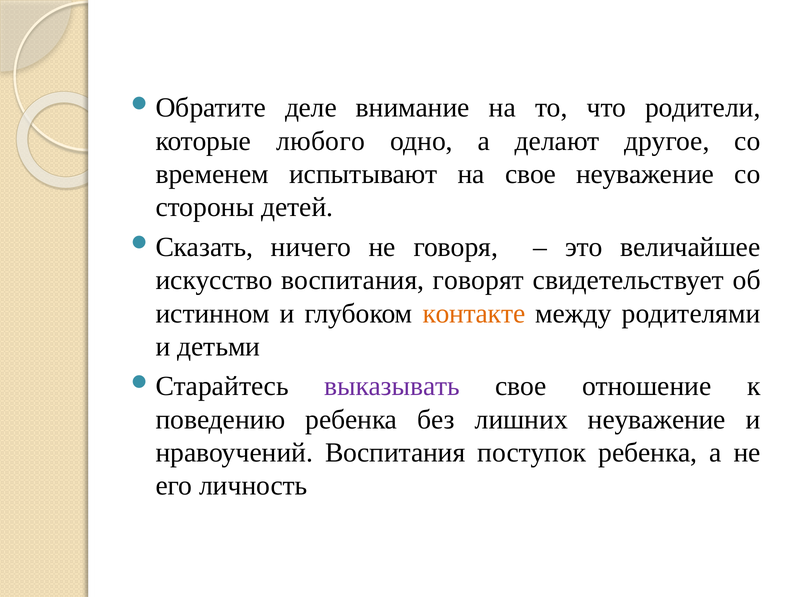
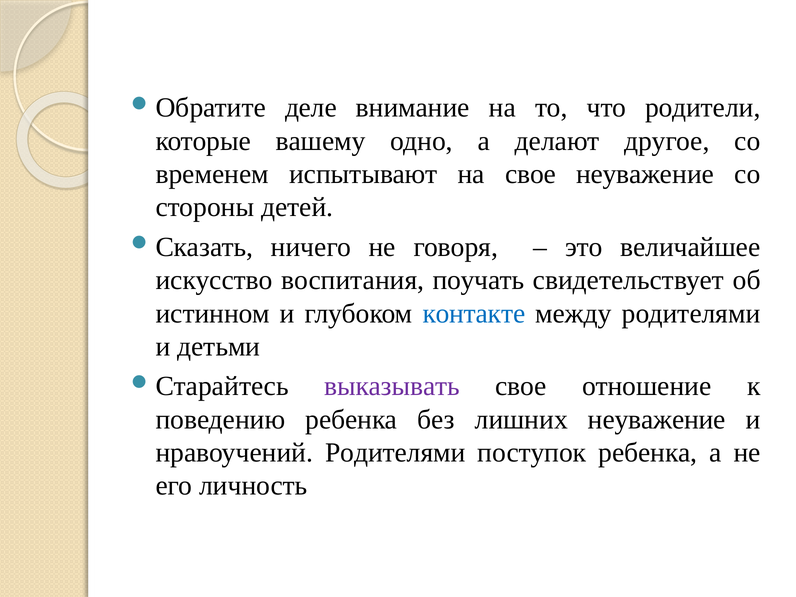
любого: любого -> вашему (321, 141)
говорят: говорят -> поучать (479, 280)
контакте colour: orange -> blue (474, 313)
нравоучений Воспитания: Воспитания -> Родителями (395, 453)
